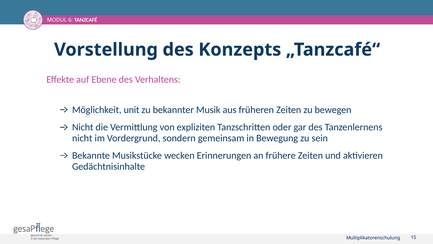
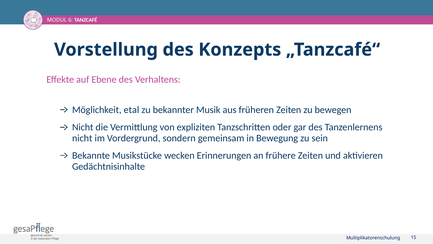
unit: unit -> etal (131, 110)
